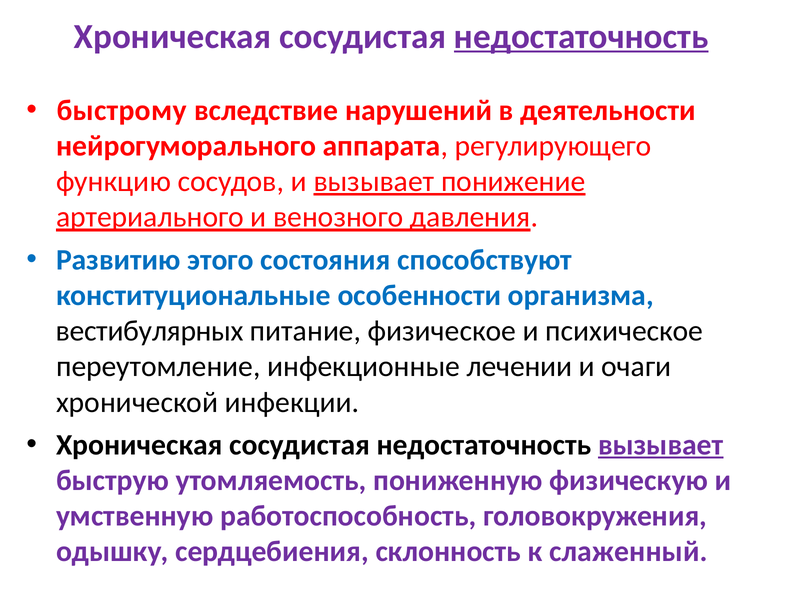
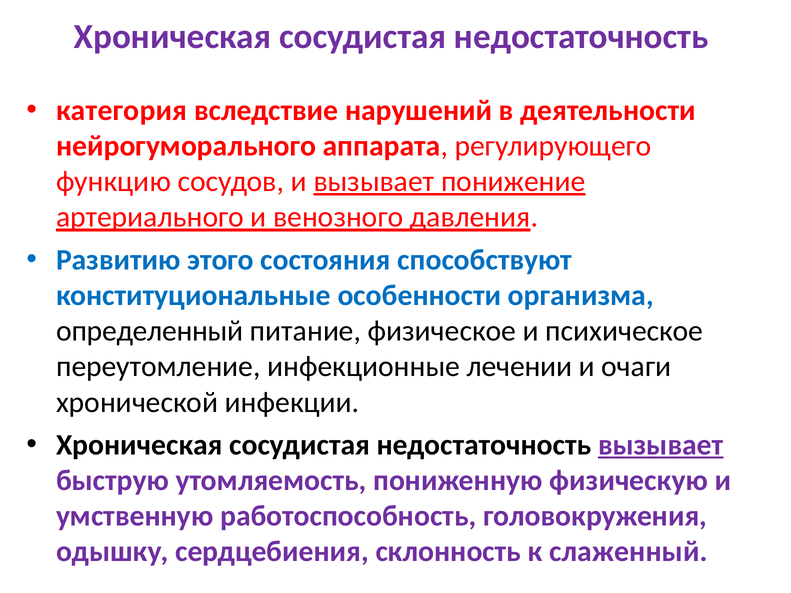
недостаточность underline: present -> none (581, 36)
быстрому: быстрому -> категория (122, 110)
вестибулярных: вестибулярных -> определенный (150, 331)
